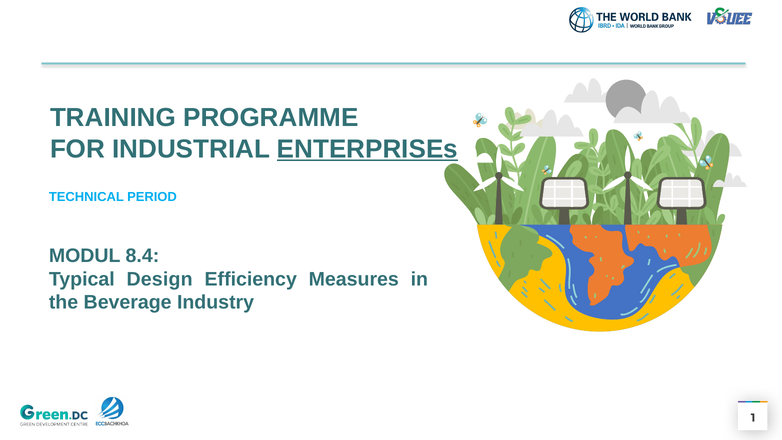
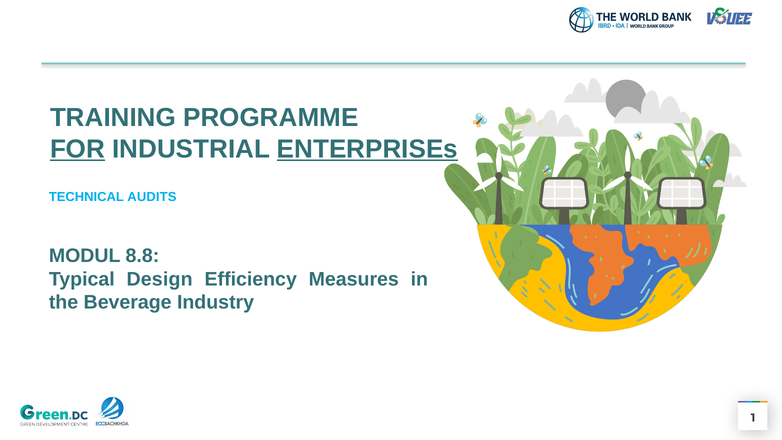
FOR underline: none -> present (77, 149)
PERIOD: PERIOD -> AUDITS (152, 197)
8.4: 8.4 -> 8.8 (142, 256)
